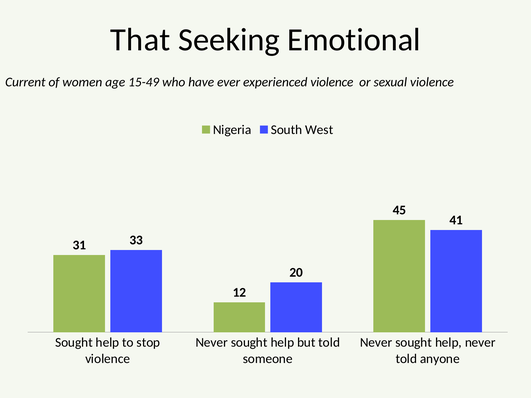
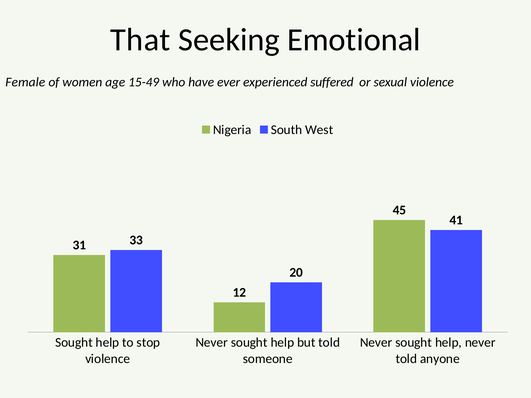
Current: Current -> Female (25, 82)
experienced violence: violence -> suffered (332, 82)
